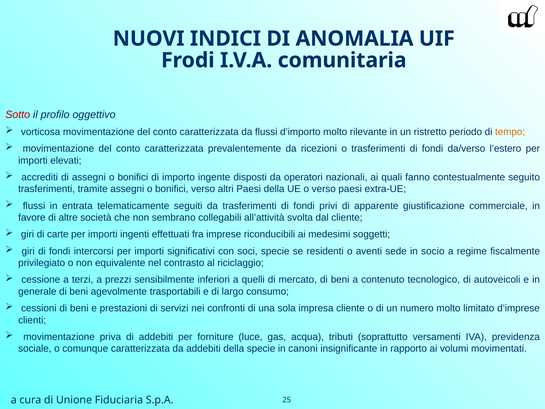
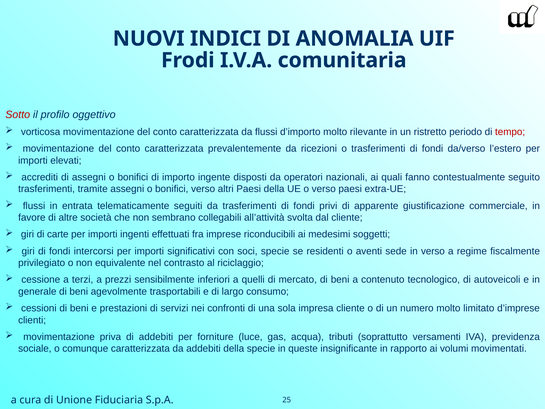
tempo colour: orange -> red (510, 132)
in socio: socio -> verso (433, 251)
canoni: canoni -> queste (303, 348)
